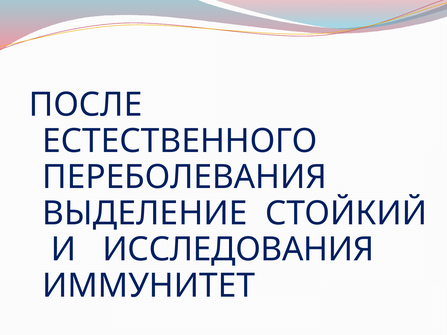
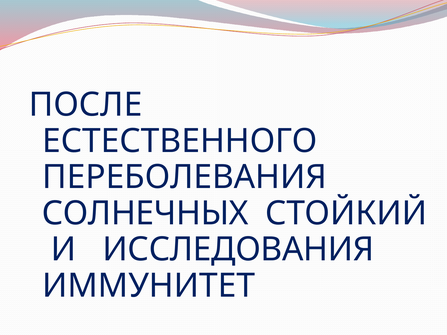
ВЫДЕЛЕНИЕ: ВЫДЕЛЕНИЕ -> СОЛНЕЧНЫХ (145, 214)
